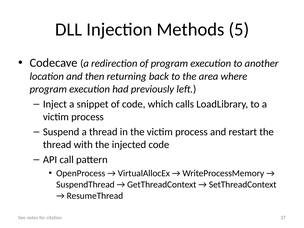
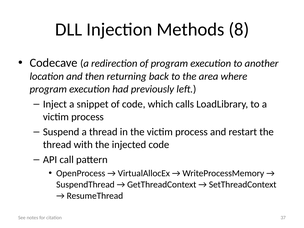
5: 5 -> 8 (239, 29)
